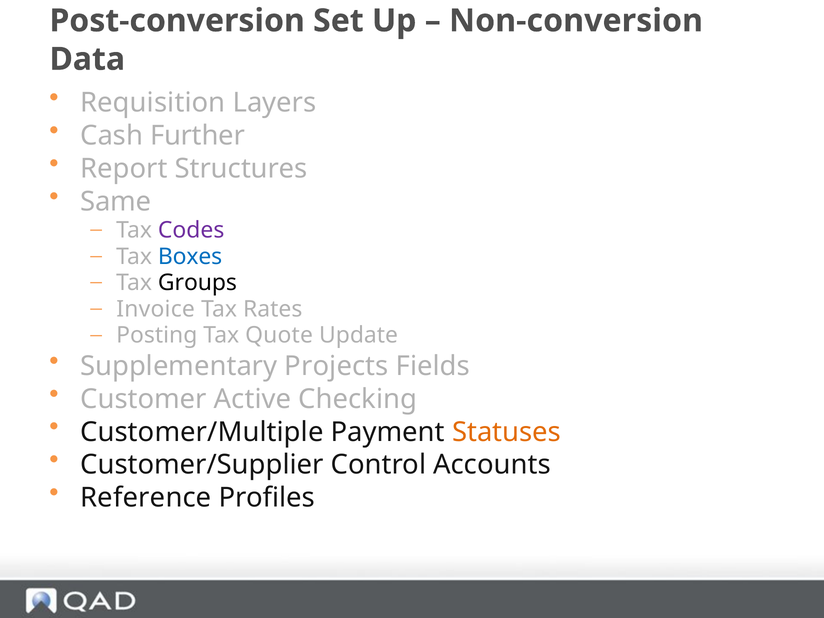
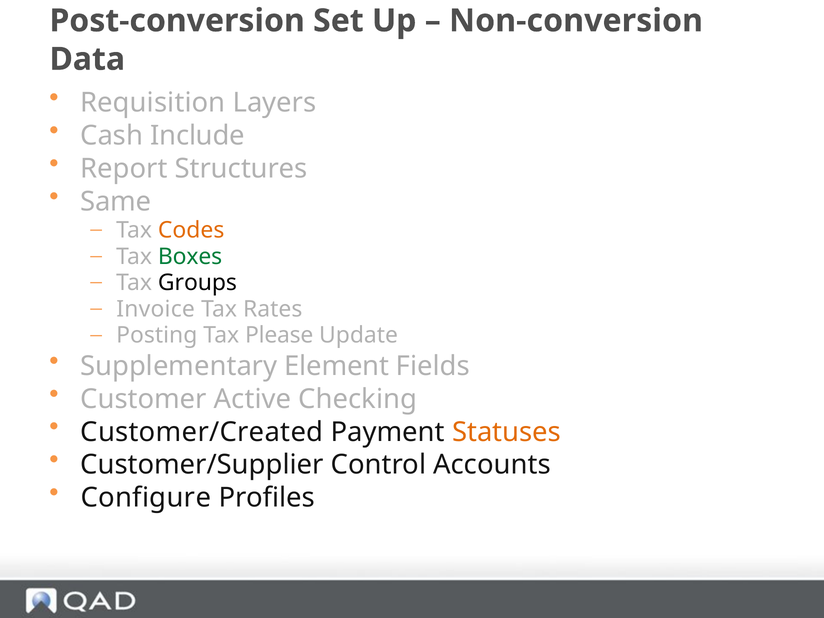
Further: Further -> Include (198, 136)
Codes colour: purple -> orange (191, 230)
Boxes colour: blue -> green (190, 256)
Quote: Quote -> Please (279, 335)
Projects: Projects -> Element (337, 366)
Customer/Multiple: Customer/Multiple -> Customer/Created (202, 432)
Reference: Reference -> Configure (146, 498)
